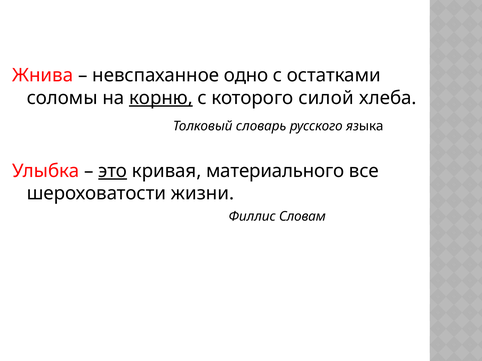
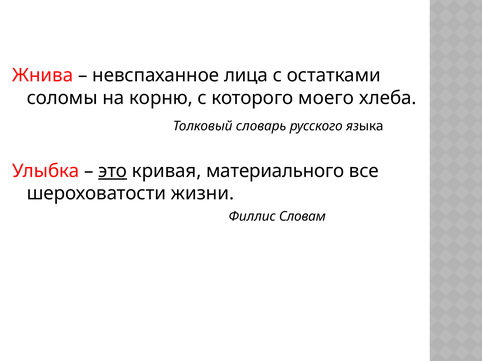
одно: одно -> лица (246, 76)
корню underline: present -> none (161, 98)
силой: силой -> моего (326, 98)
